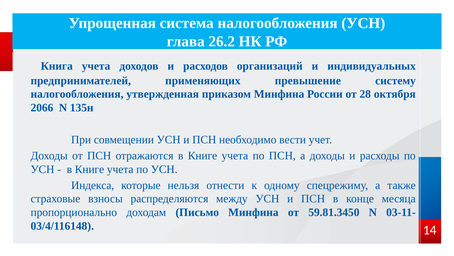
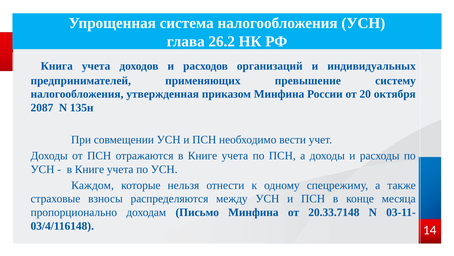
28: 28 -> 20 (365, 94)
2066: 2066 -> 2087 (42, 108)
Индекса: Индекса -> Каждом (93, 185)
59.81.3450: 59.81.3450 -> 20.33.7148 (334, 212)
